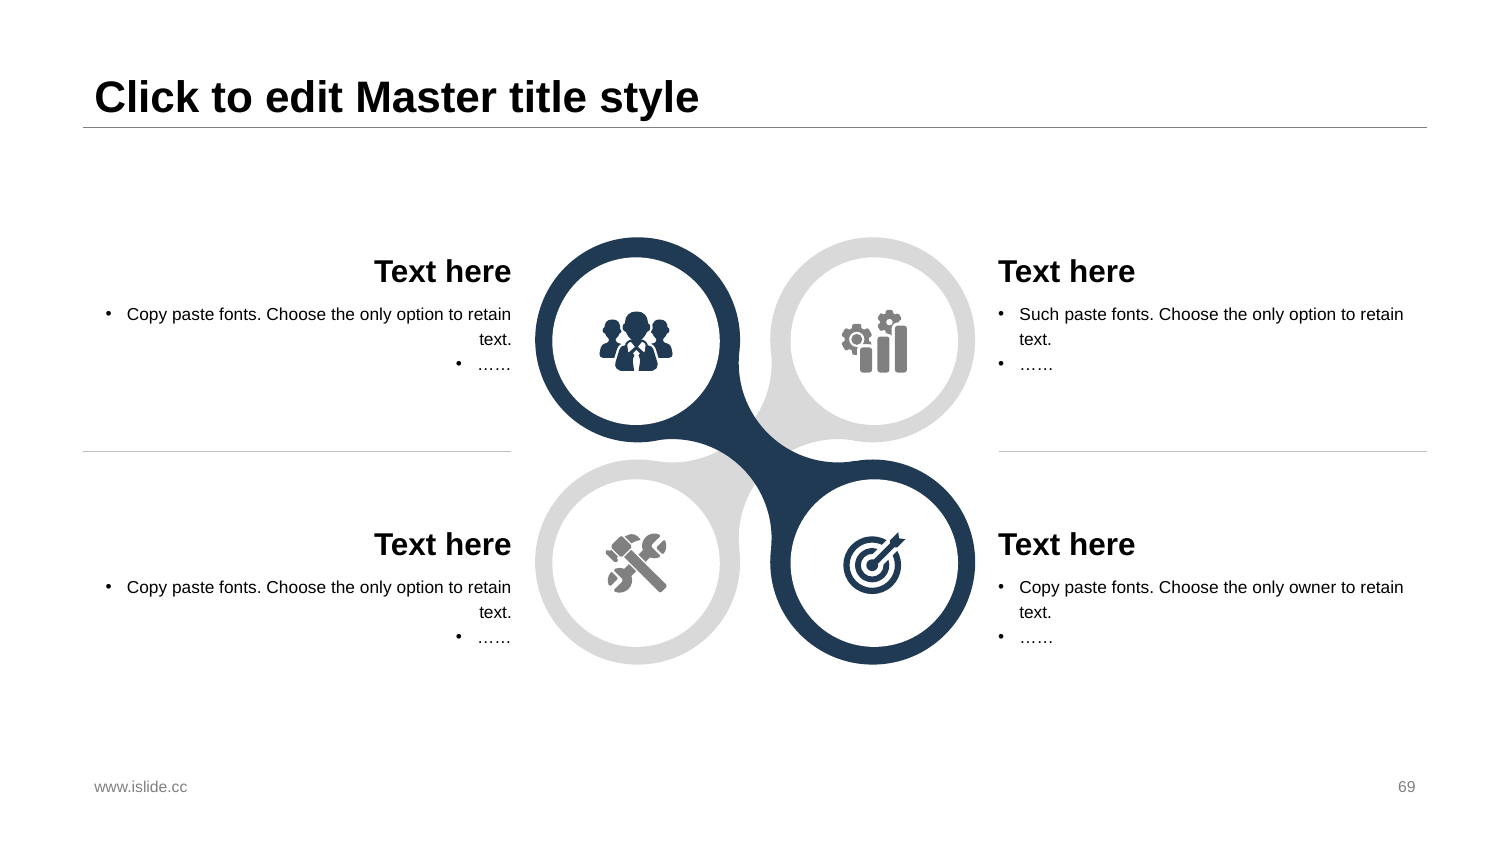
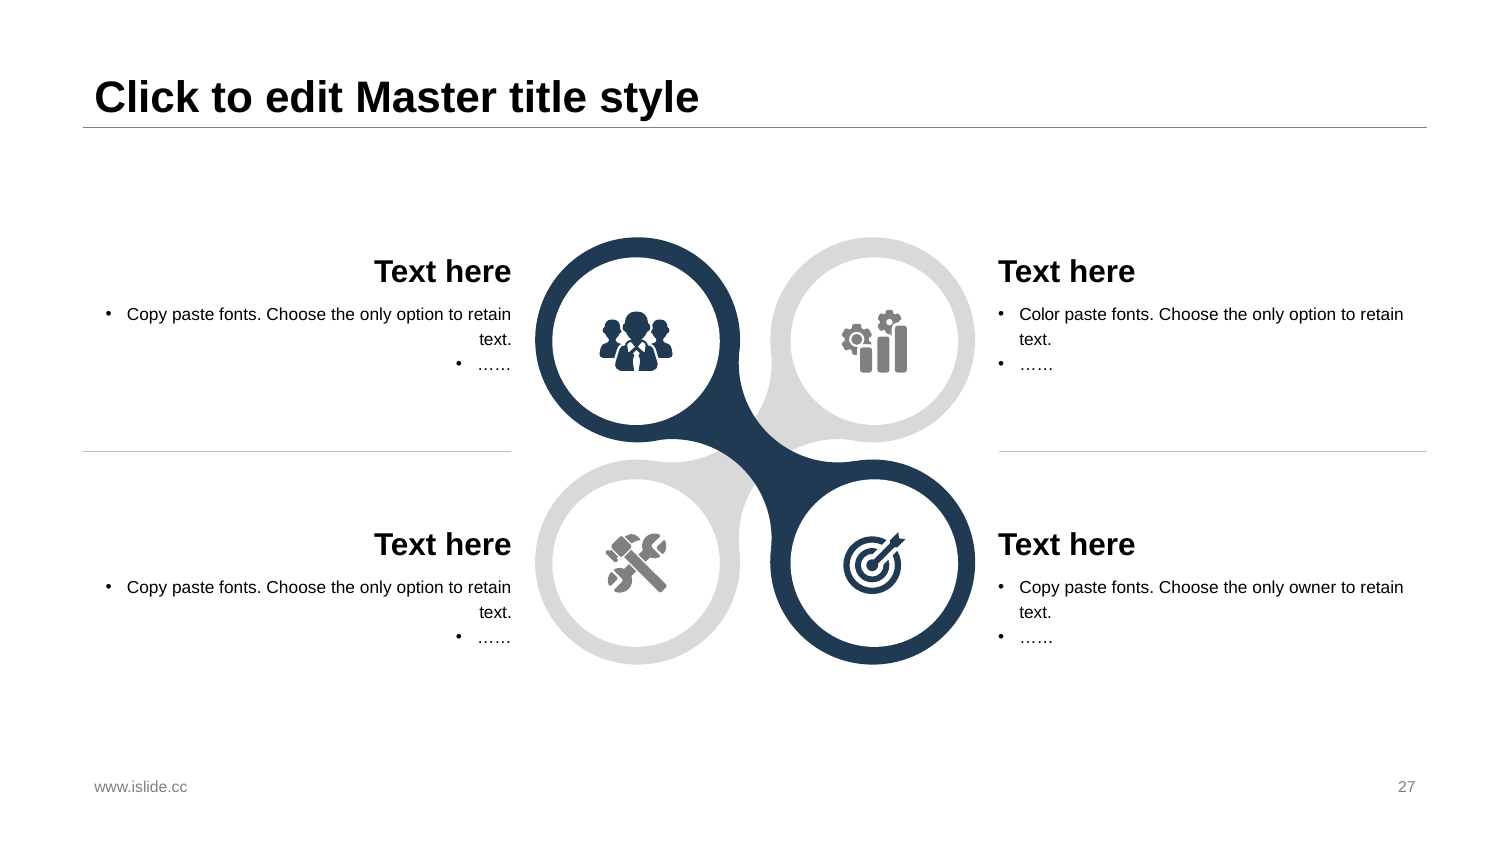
Such: Such -> Color (1040, 315)
69: 69 -> 27 (1407, 787)
